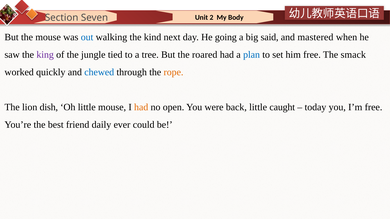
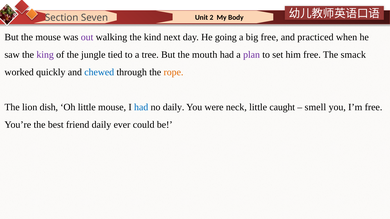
out colour: blue -> purple (87, 37)
big said: said -> free (270, 37)
mastered: mastered -> practiced (315, 37)
roared: roared -> mouth (205, 55)
plan colour: blue -> purple (252, 55)
had colour: orange -> blue (141, 107)
no open: open -> daily (174, 107)
back: back -> neck (236, 107)
today: today -> smell (315, 107)
